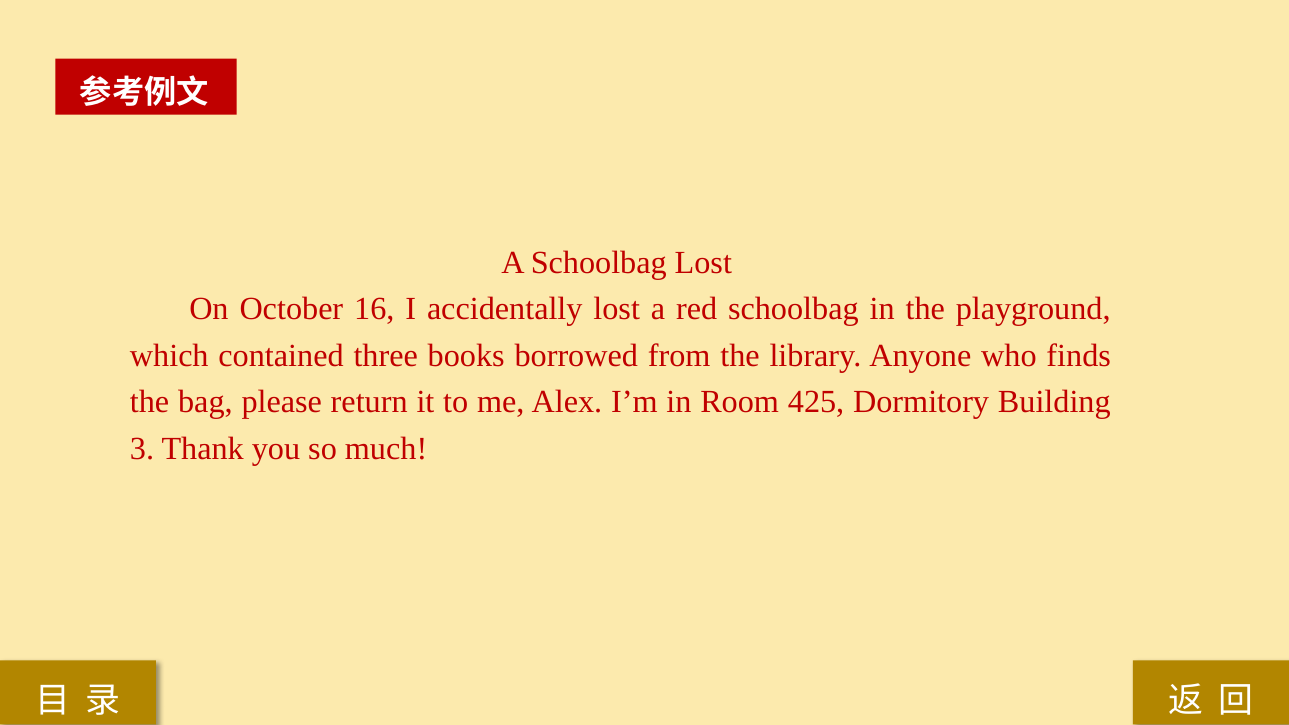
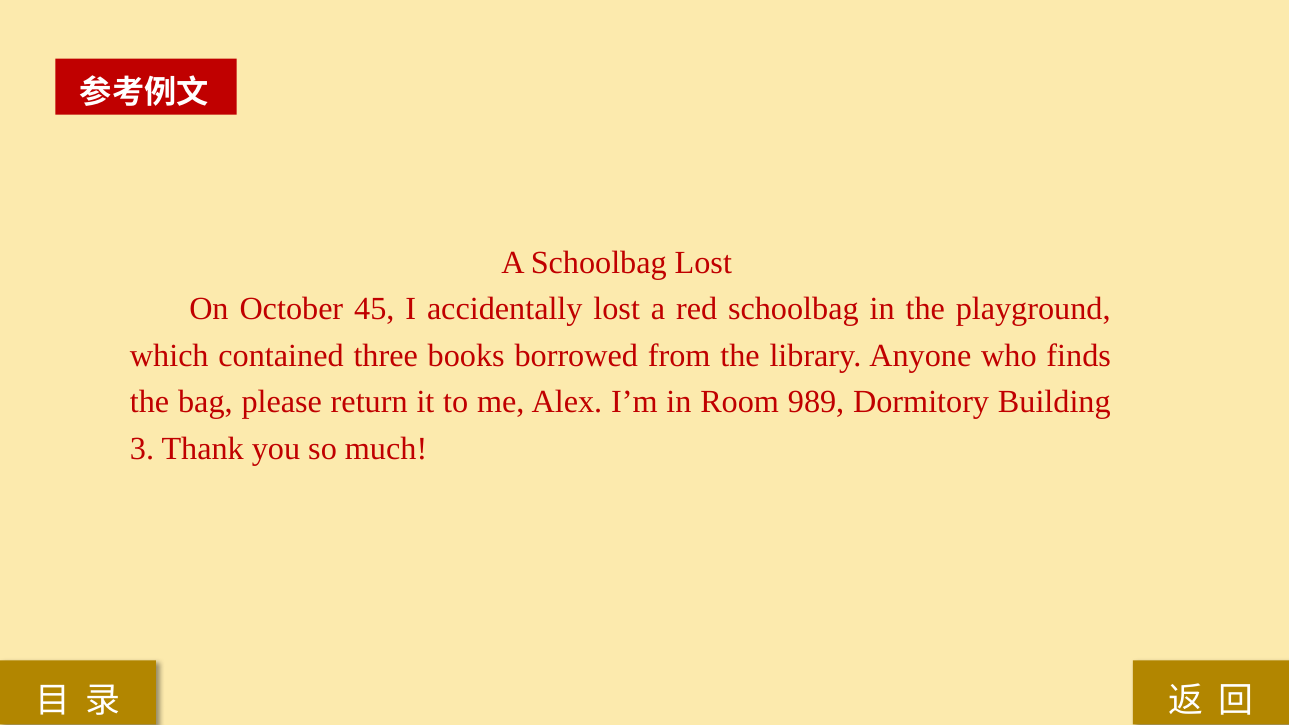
16: 16 -> 45 (374, 309)
425: 425 -> 989 (816, 402)
